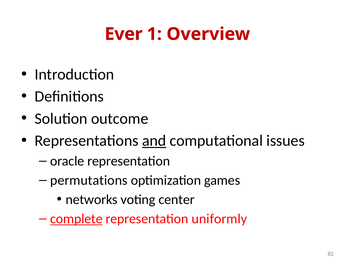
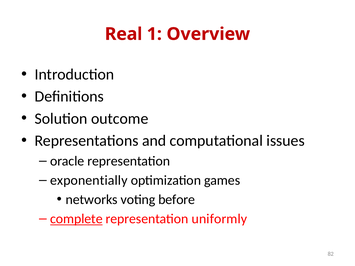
Ever: Ever -> Real (124, 34)
and underline: present -> none (154, 141)
permutations: permutations -> exponentially (89, 180)
center: center -> before (177, 200)
